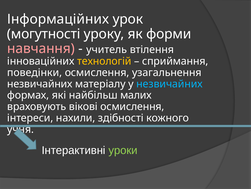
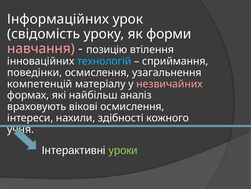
могутності: могутності -> свідомість (44, 34)
учитель: учитель -> позицію (107, 50)
технологій colour: yellow -> light blue (104, 61)
незвичайних: незвичайних -> компетенцій (40, 84)
незвичайних colour: light blue -> pink (170, 84)
малих: малих -> аналіз (136, 95)
